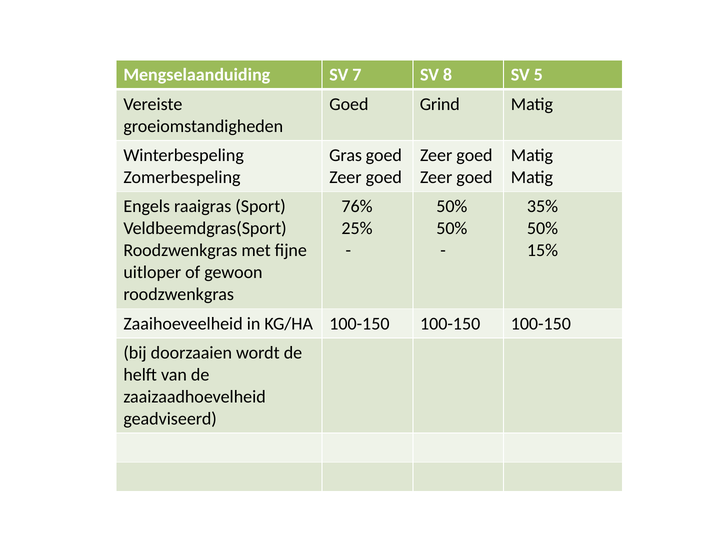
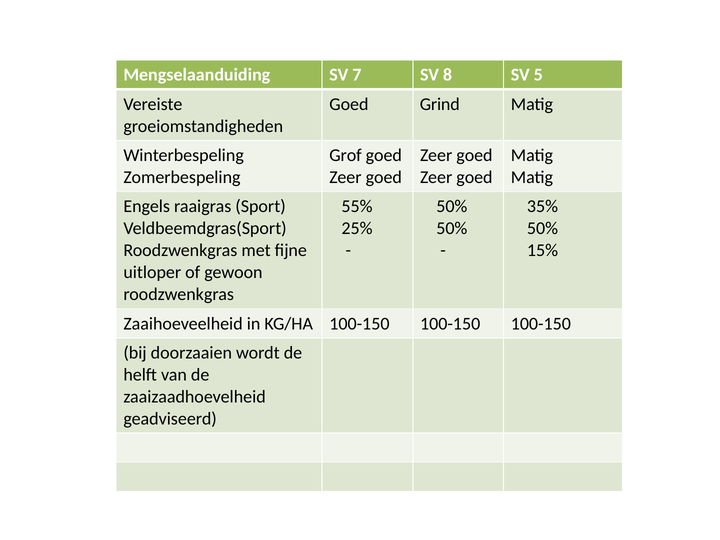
Gras: Gras -> Grof (346, 155)
76%: 76% -> 55% (357, 207)
